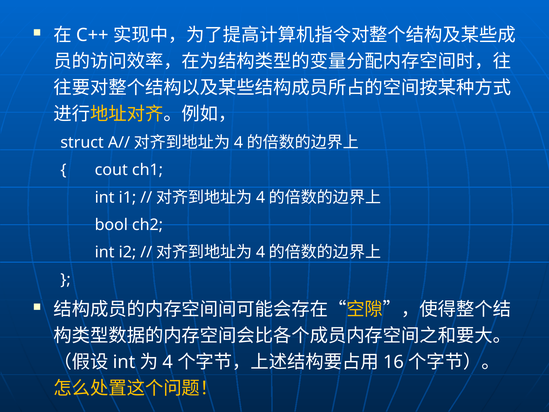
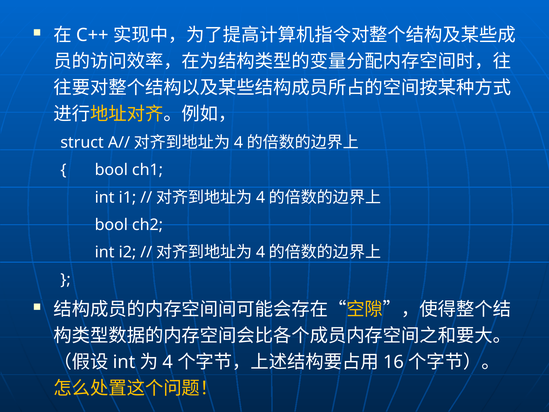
cout: cout -> bool (111, 170)
